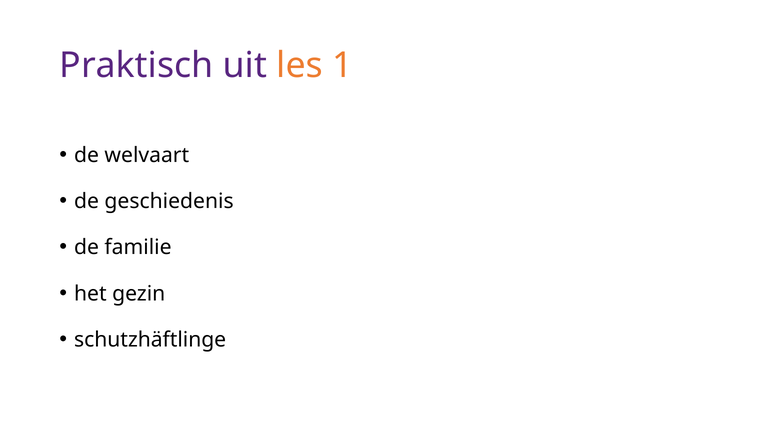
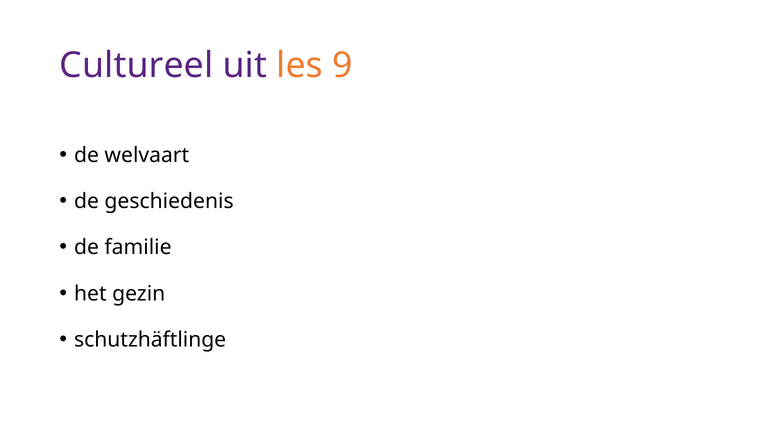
Praktisch: Praktisch -> Cultureel (136, 66)
1: 1 -> 9 (342, 66)
